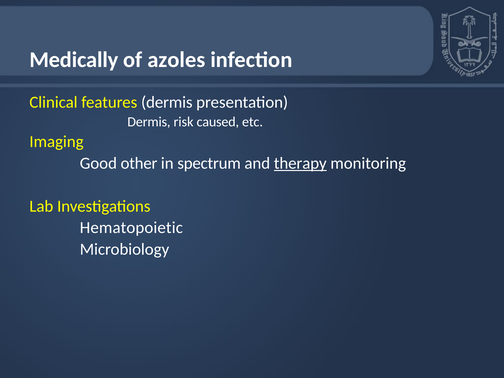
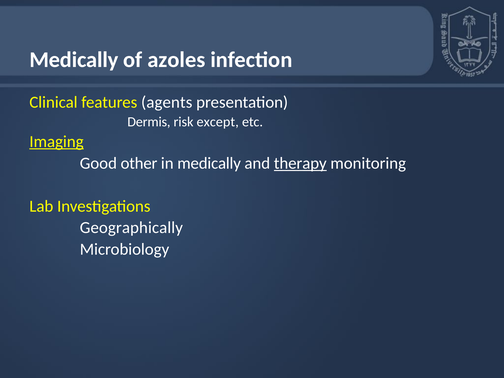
features dermis: dermis -> agents (167, 102)
caused: caused -> except (218, 122)
Imaging underline: none -> present (56, 142)
in spectrum: spectrum -> medically (209, 163)
Hematopoietic: Hematopoietic -> Geographically (131, 228)
